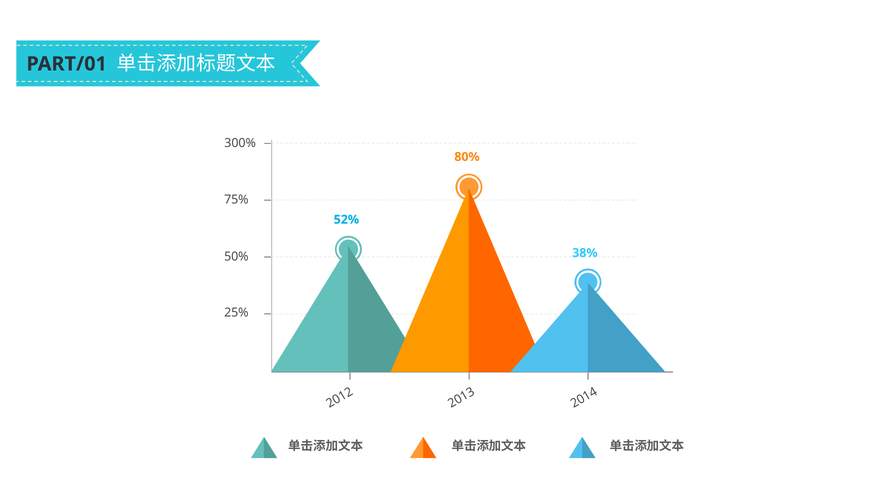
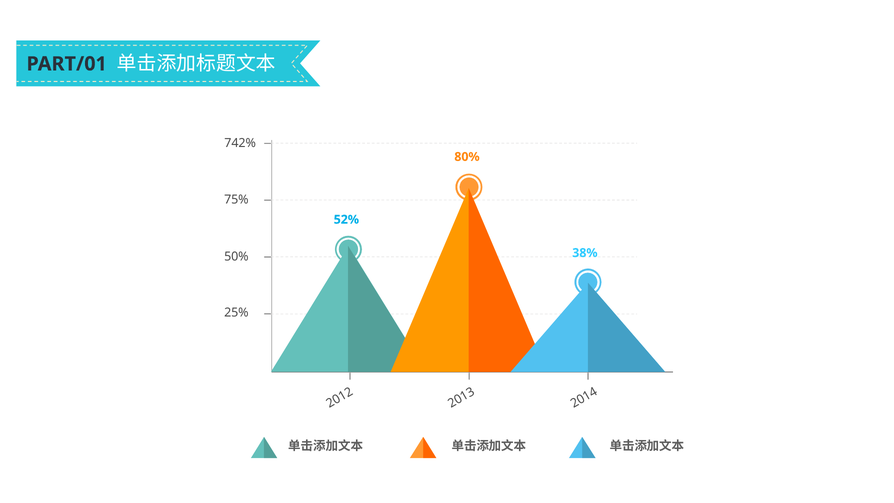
300%: 300% -> 742% (240, 143)
